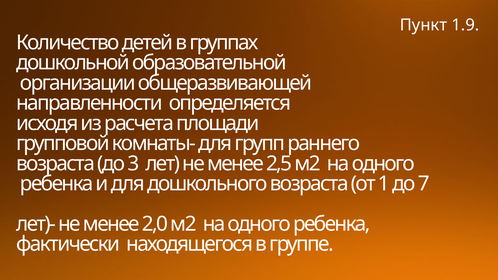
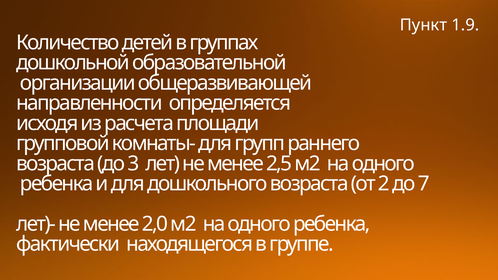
1: 1 -> 2 (384, 184)
